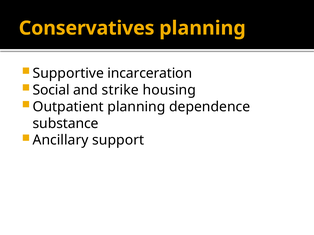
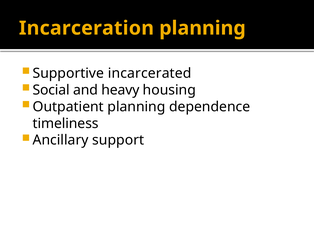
Conservatives: Conservatives -> Incarceration (86, 28)
incarceration: incarceration -> incarcerated (150, 73)
strike: strike -> heavy (120, 90)
substance: substance -> timeliness (66, 124)
